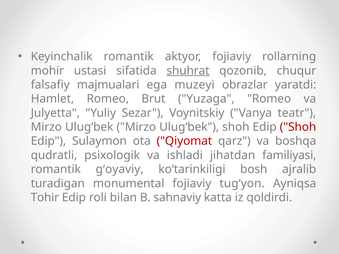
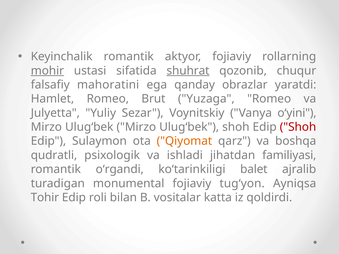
mohir underline: none -> present (47, 71)
majmualari: majmualari -> mahoratini (108, 85)
muzeyi: muzeyi -> qanday (195, 85)
teatr: teatr -> oʻyini (297, 113)
Qiyomat colour: red -> orange (184, 141)
gʻoyaviy: gʻoyaviy -> oʻrgandi (120, 169)
bosh: bosh -> balet (254, 169)
sahnaviy: sahnaviy -> vositalar (177, 198)
